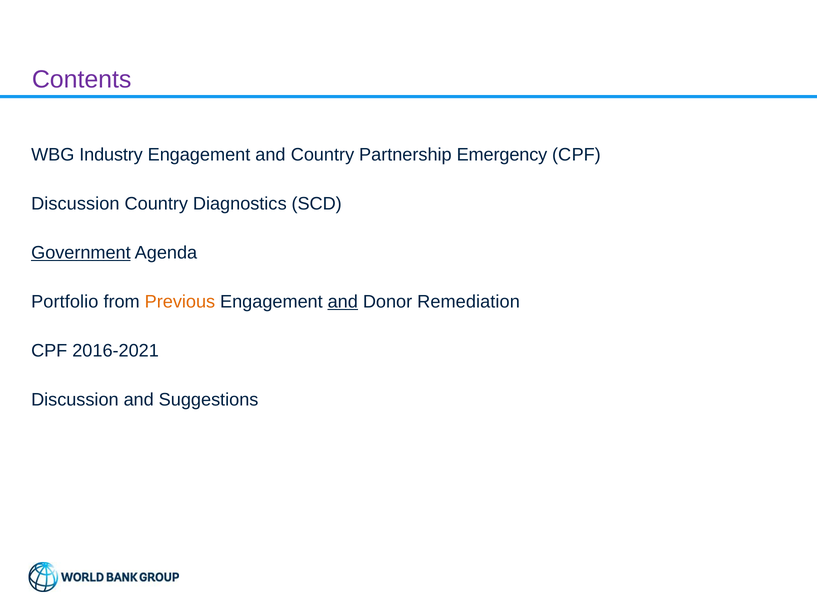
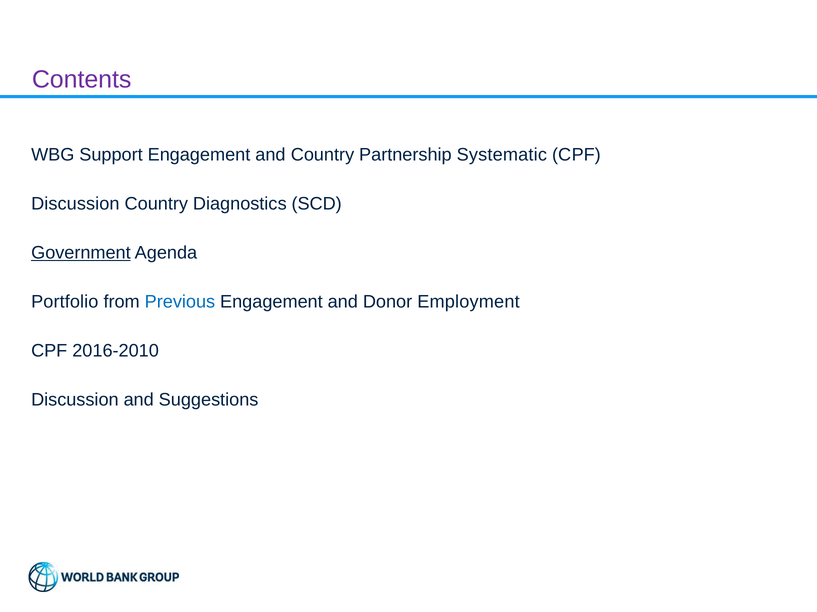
Industry: Industry -> Support (111, 155)
Emergency: Emergency -> Systematic (502, 155)
Previous colour: orange -> blue (180, 302)
and underline: present -> none (343, 302)
Remediation: Remediation -> Employment (468, 302)
2016-2021: 2016-2021 -> 2016-2010 (116, 351)
